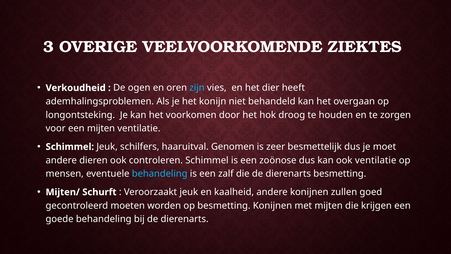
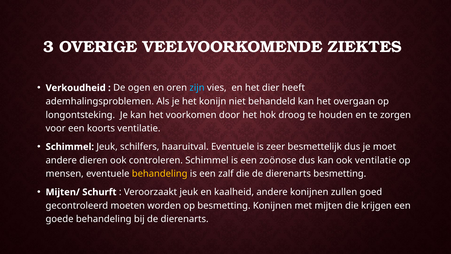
een mijten: mijten -> koorts (101, 128)
haaruitval Genomen: Genomen -> Eventuele (233, 147)
behandeling colour: light blue -> yellow (160, 174)
